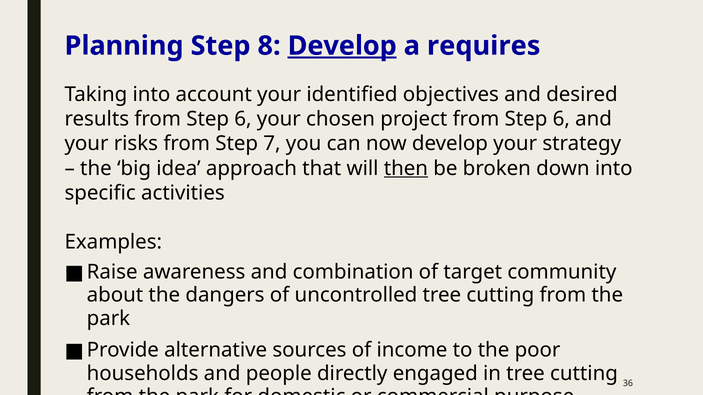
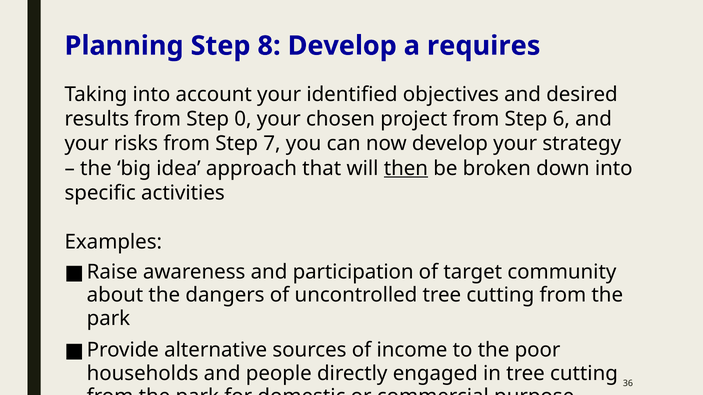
Develop underline: present -> none (342, 46)
results from Step 6: 6 -> 0 (243, 119)
combination: combination -> participation (353, 272)
